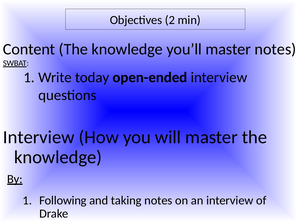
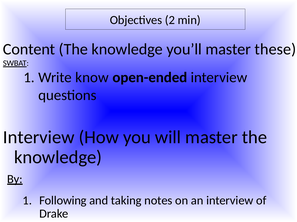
master notes: notes -> these (275, 49)
today: today -> know (92, 78)
